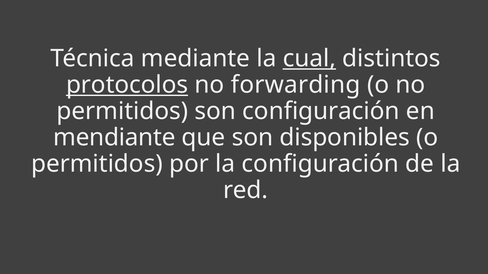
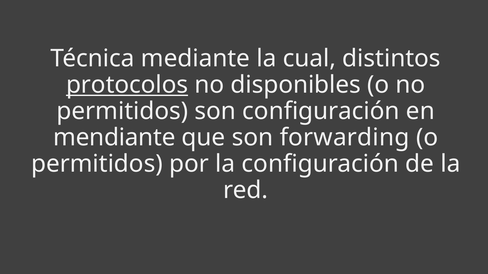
cual underline: present -> none (309, 59)
forwarding: forwarding -> disponibles (296, 85)
disponibles: disponibles -> forwarding (345, 138)
